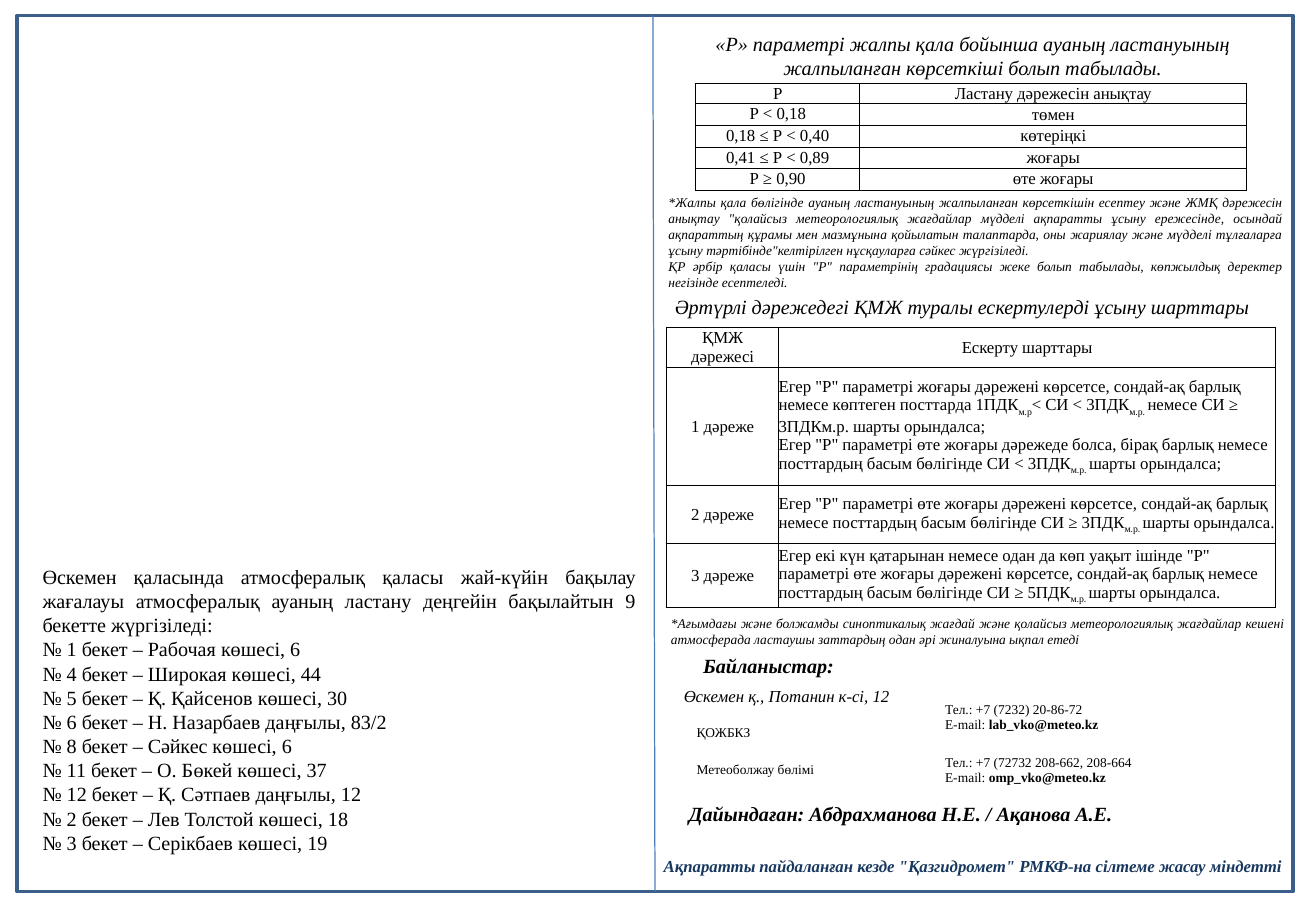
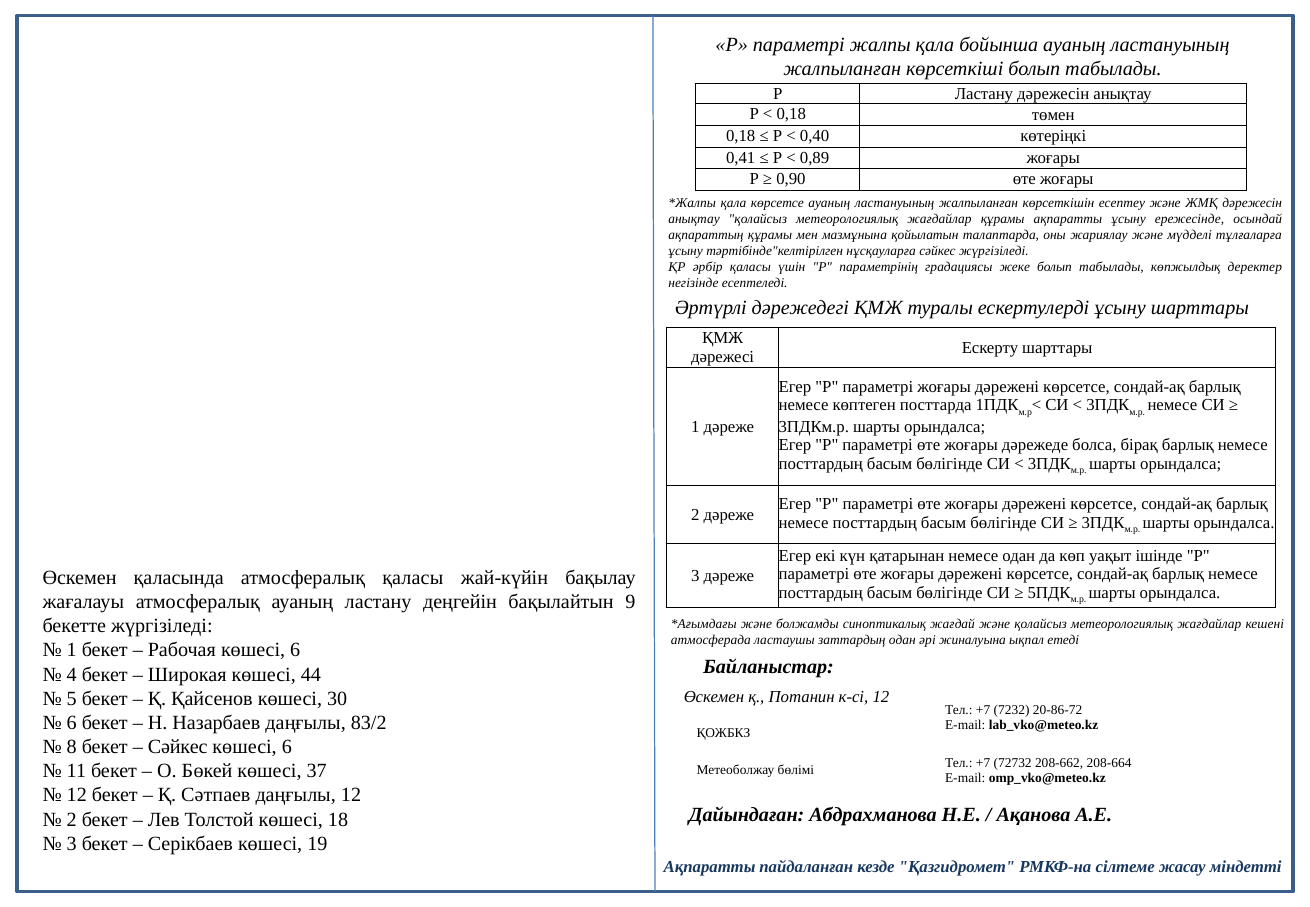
қала бөлігінде: бөлігінде -> көрсетсе (777, 203)
жағдайлар мүдделі: мүдделі -> құрамы (1003, 219)
